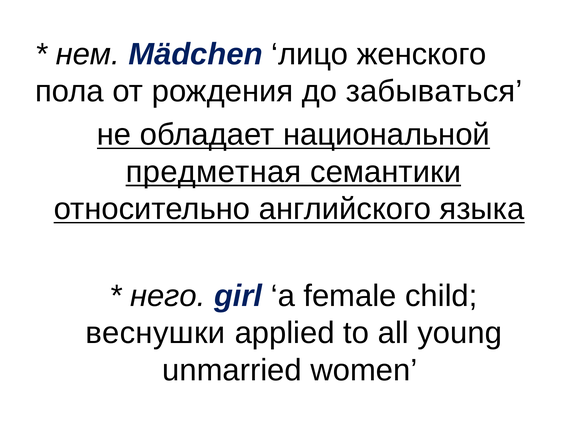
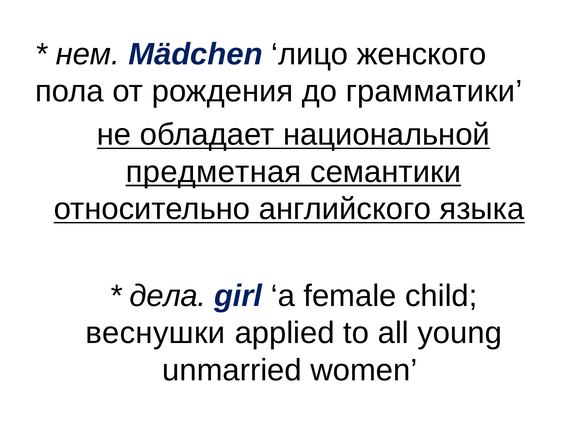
забываться: забываться -> грамматики (434, 91)
него: него -> дела (168, 296)
